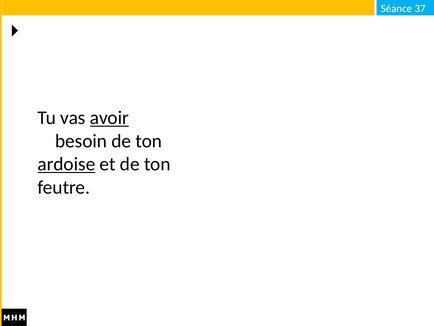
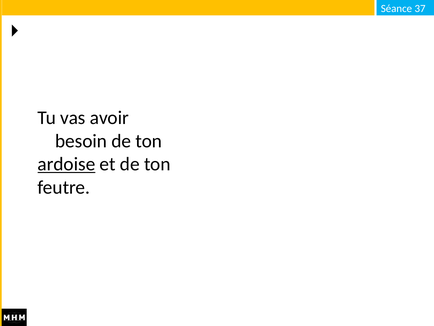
avoir underline: present -> none (109, 118)
